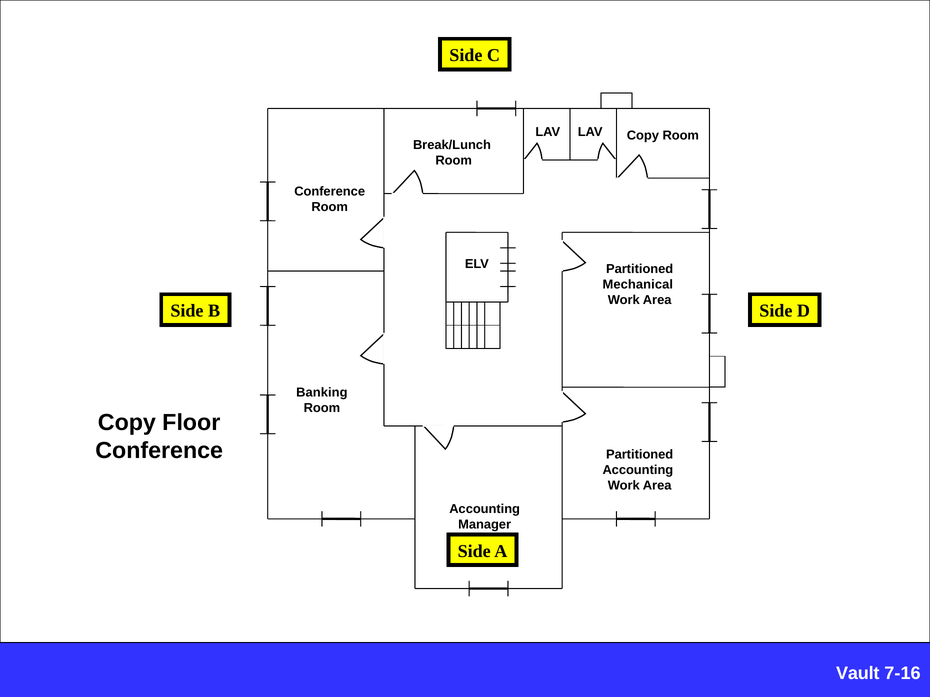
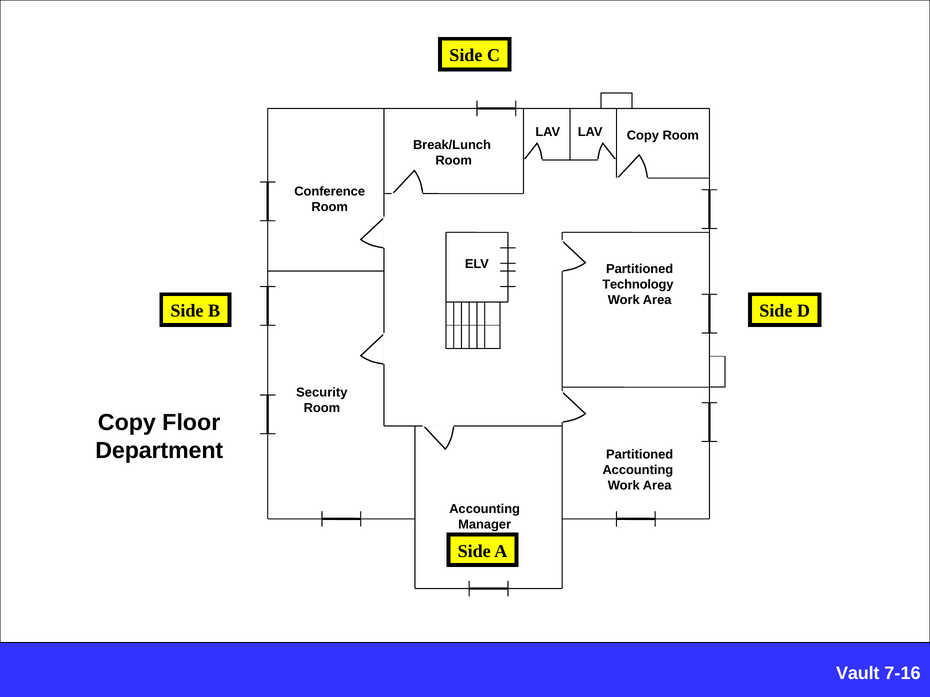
Mechanical: Mechanical -> Technology (638, 284)
Banking: Banking -> Security (322, 393)
Conference: Conference -> Department (159, 451)
